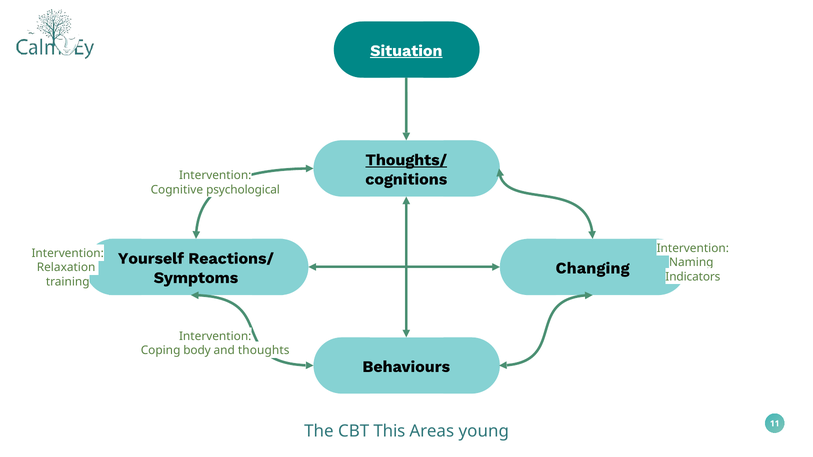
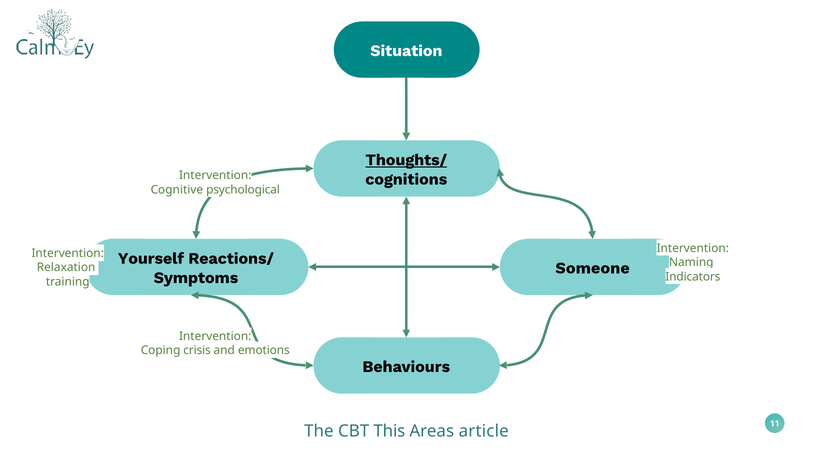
Situation underline: present -> none (406, 51)
Changing: Changing -> Someone (593, 268)
body: body -> crisis (197, 351)
thoughts: thoughts -> emotions (264, 351)
young: young -> article (484, 431)
